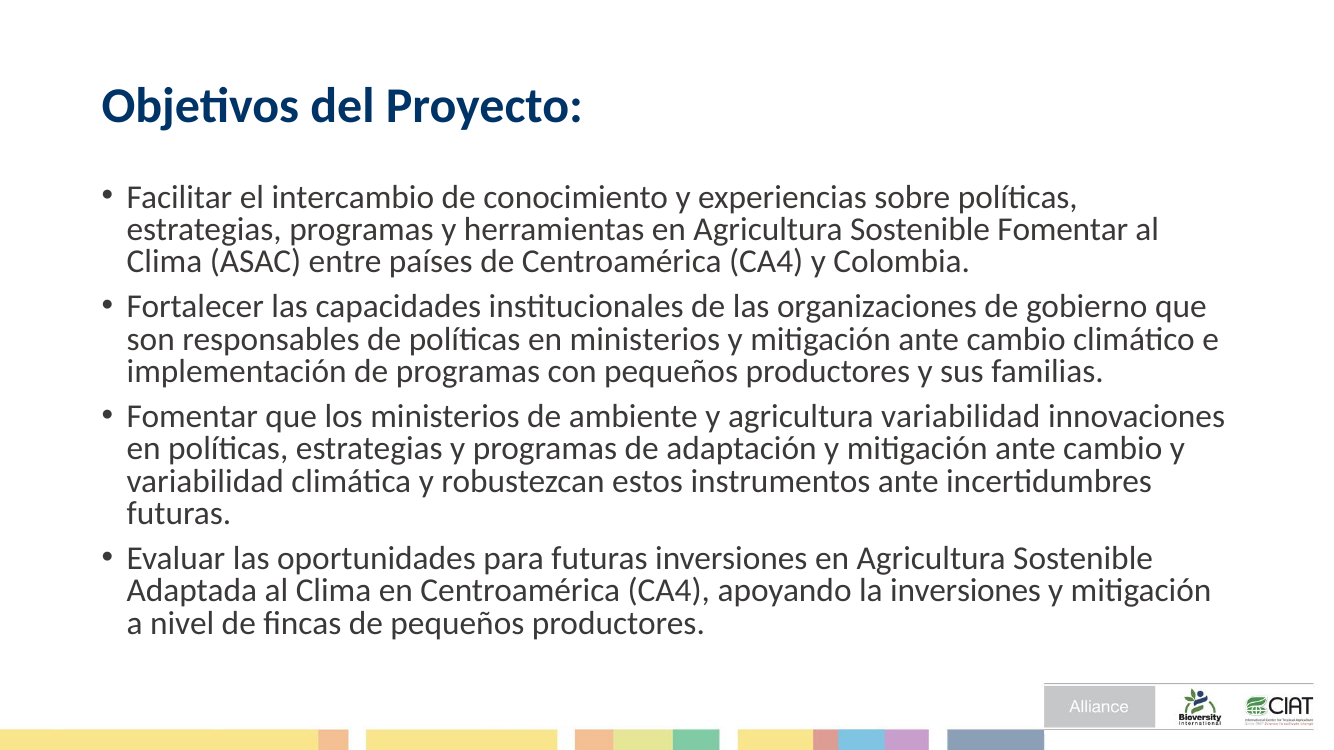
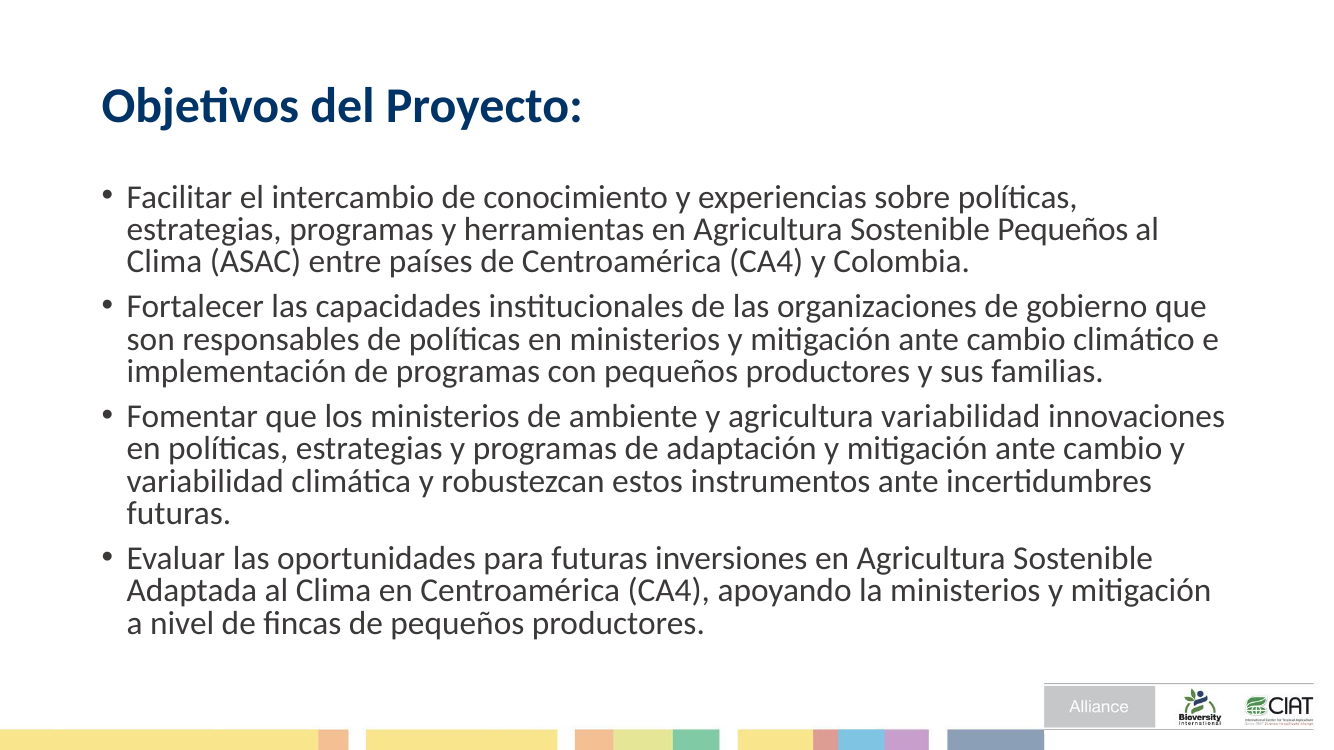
Sostenible Fomentar: Fomentar -> Pequeños (1063, 230)
la inversiones: inversiones -> ministerios (965, 591)
